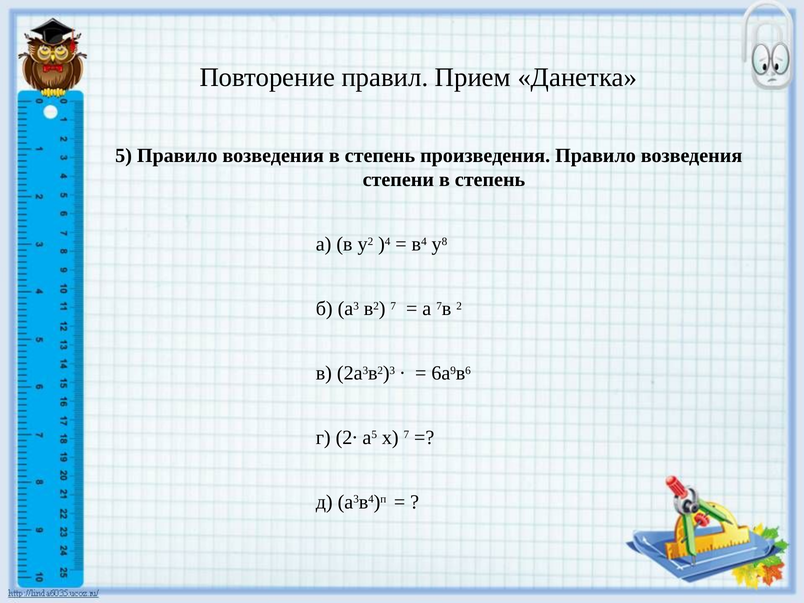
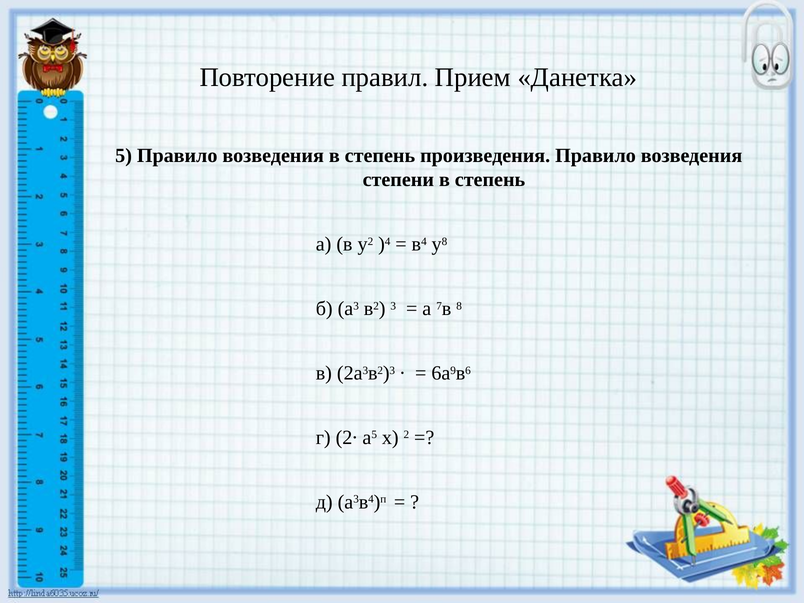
в2 7: 7 -> 3 (393, 306)
2: 2 -> 8 (459, 306)
х 7: 7 -> 2 (406, 435)
